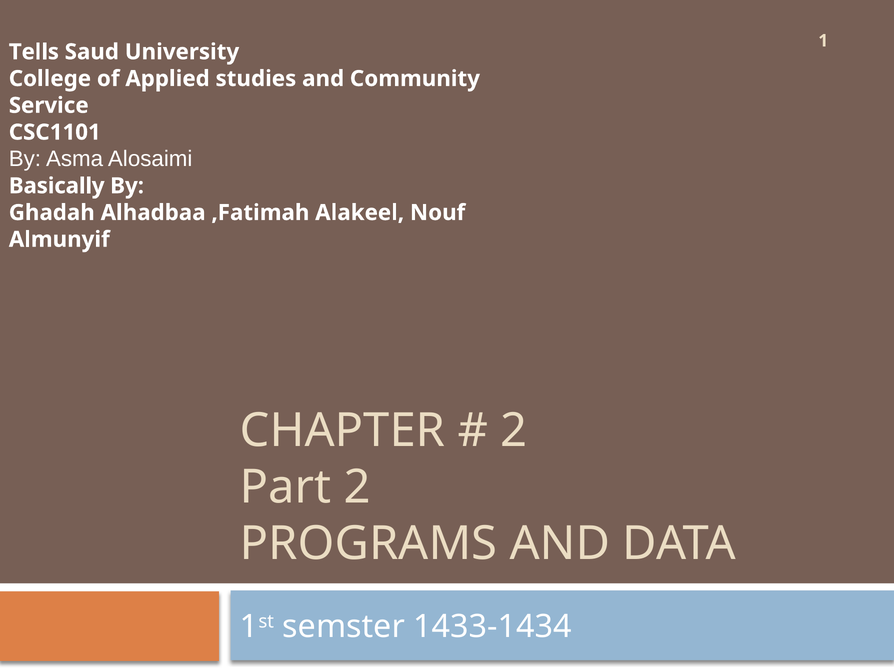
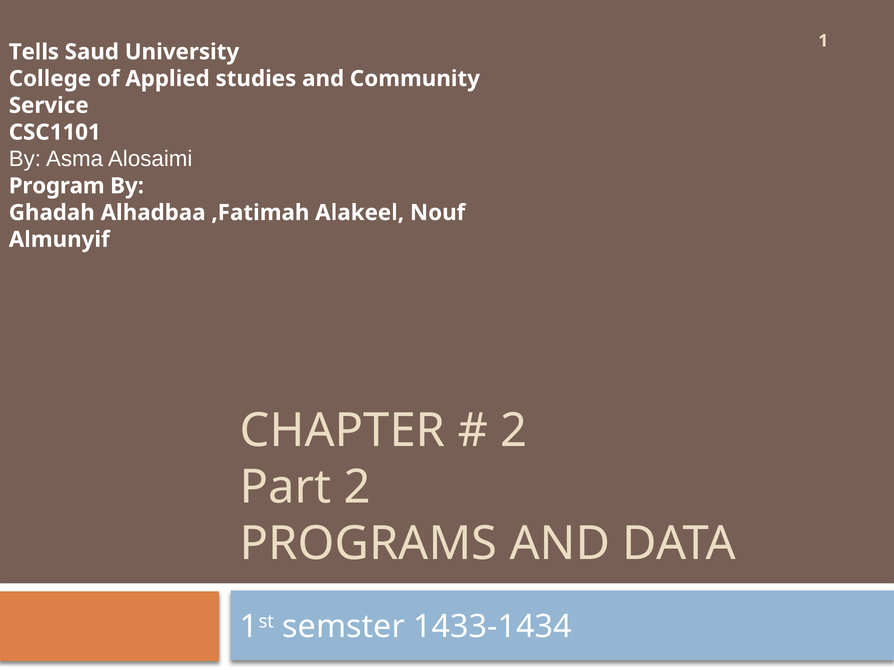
Basically: Basically -> Program (57, 186)
